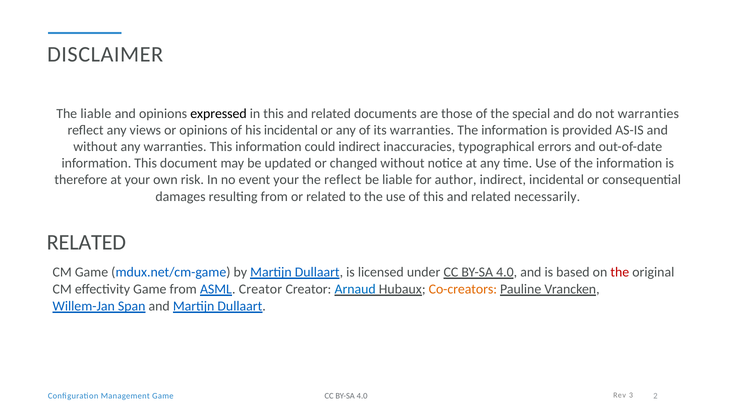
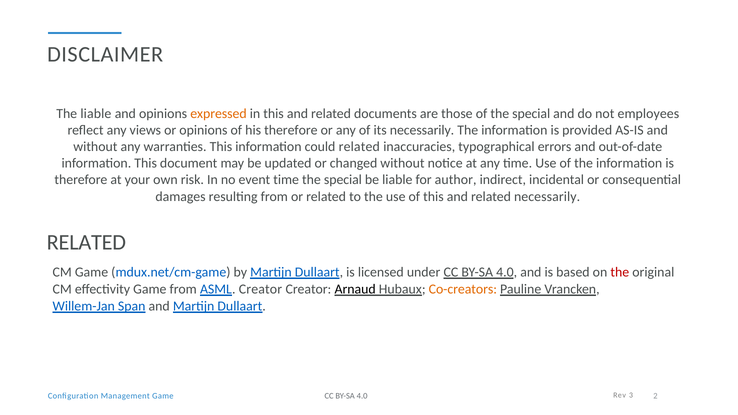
expressed colour: black -> orange (218, 114)
not warranties: warranties -> employees (648, 114)
his incidental: incidental -> therefore (291, 130)
its warranties: warranties -> necessarily (422, 130)
could indirect: indirect -> related (359, 147)
event your: your -> time (286, 180)
reflect: reflect -> special (343, 180)
Arnaud colour: blue -> black (355, 289)
